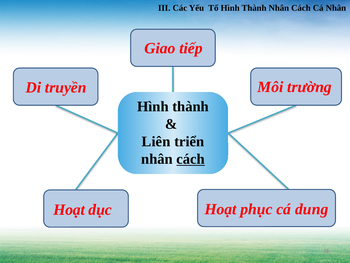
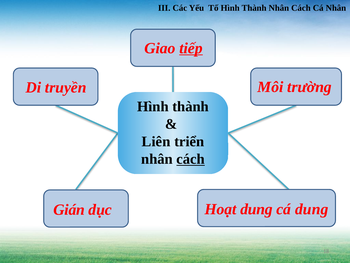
tiếp underline: none -> present (191, 48)
Hoạt: Hoạt -> Gián (69, 209)
Hoạt phục: phục -> dung (257, 209)
